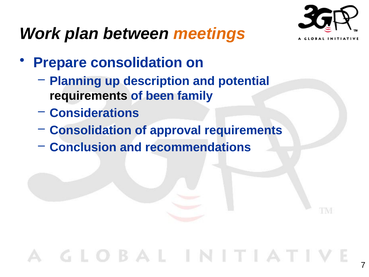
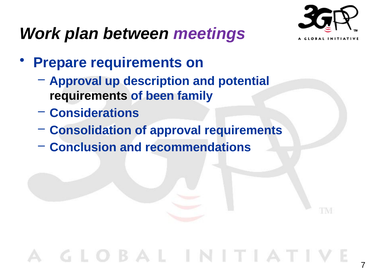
meetings colour: orange -> purple (209, 34)
Prepare consolidation: consolidation -> requirements (136, 63)
Planning: Planning -> Approval (76, 81)
